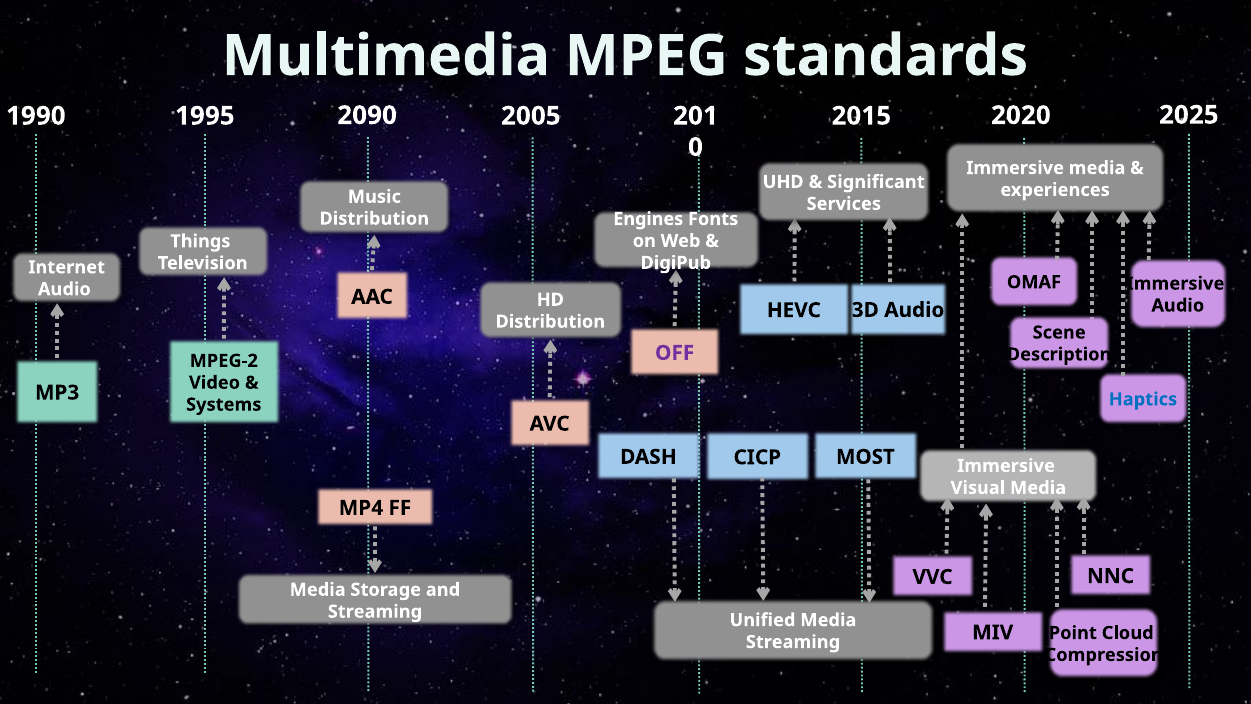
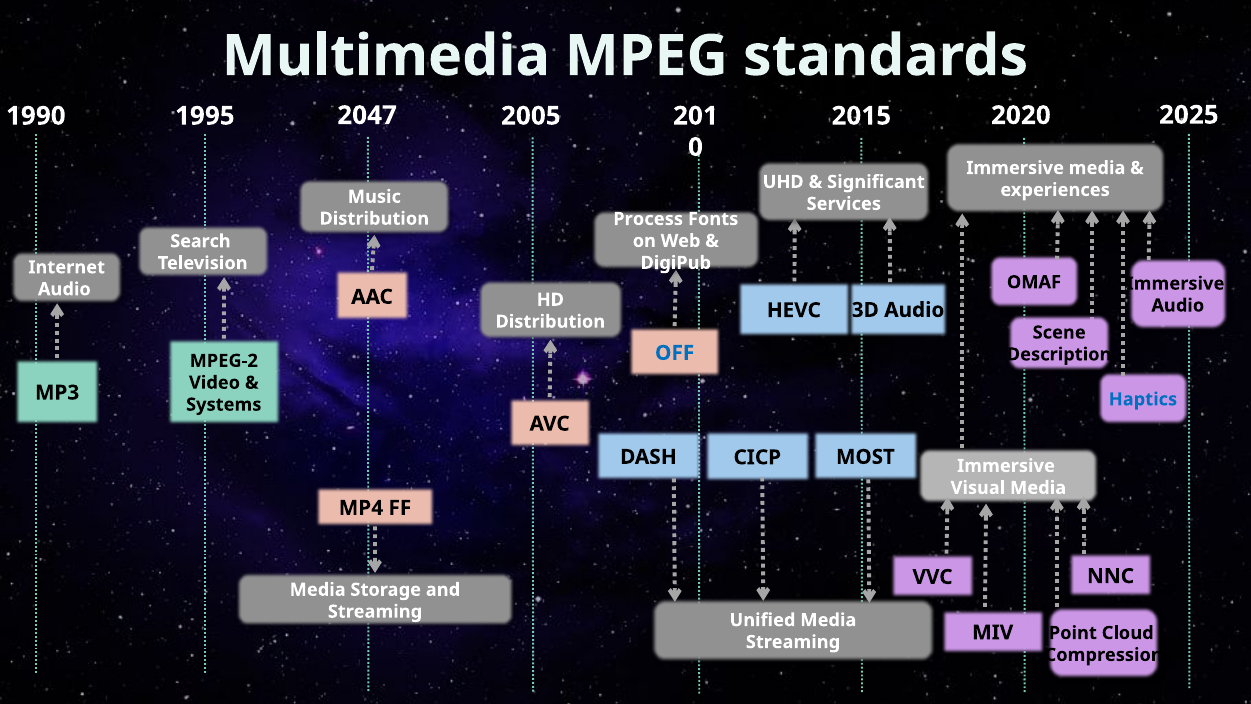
2090: 2090 -> 2047 (367, 115)
Engines: Engines -> Process (648, 219)
Things: Things -> Search (200, 241)
OFF colour: purple -> blue (675, 353)
